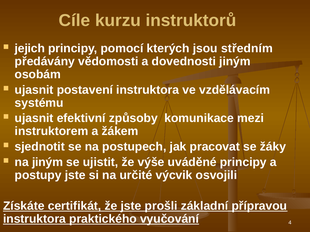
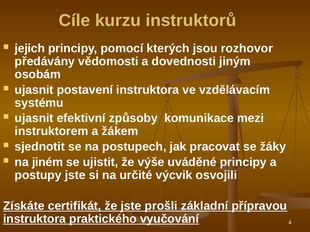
středním: středním -> rozhovor (247, 49)
na jiným: jiným -> jiném (48, 162)
